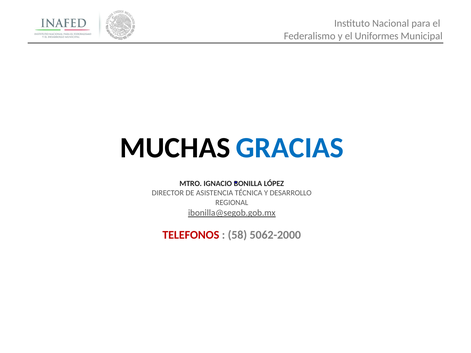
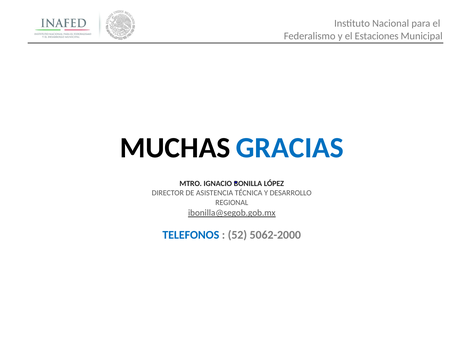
Uniformes: Uniformes -> Estaciones (377, 36)
TELEFONOS colour: red -> blue (191, 235)
58: 58 -> 52 (237, 235)
